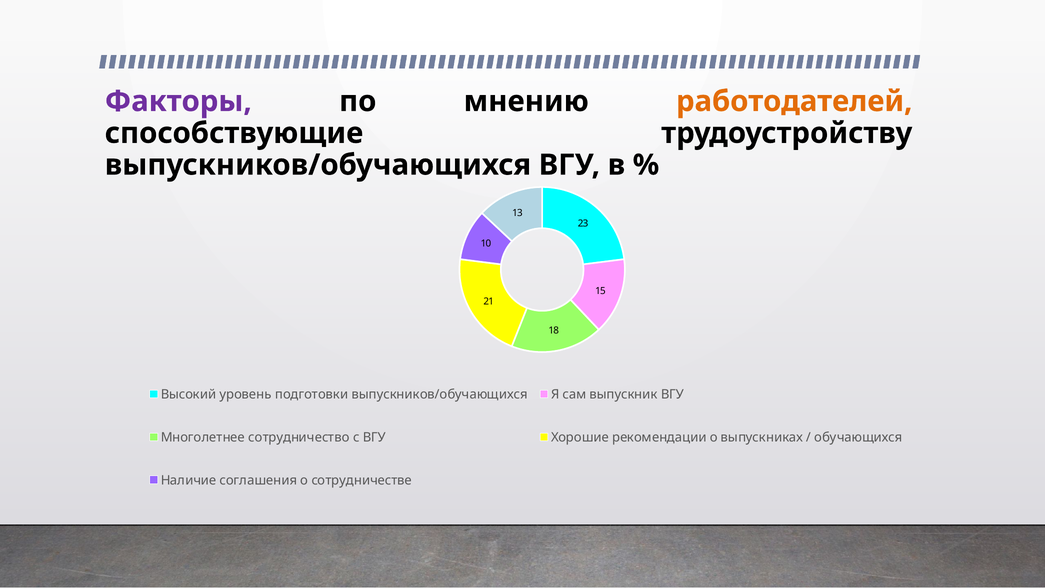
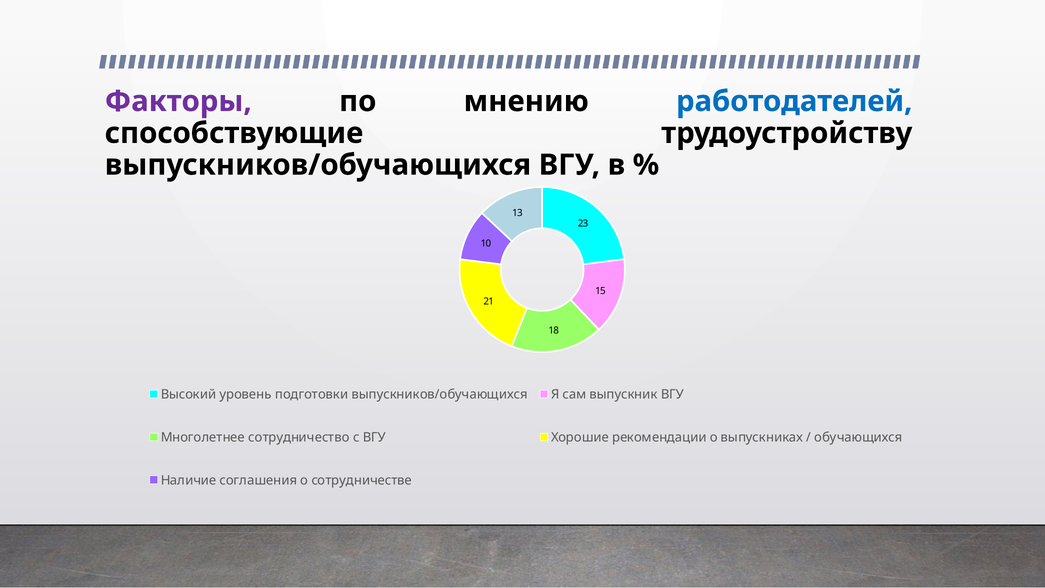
работодателей colour: orange -> blue (794, 101)
